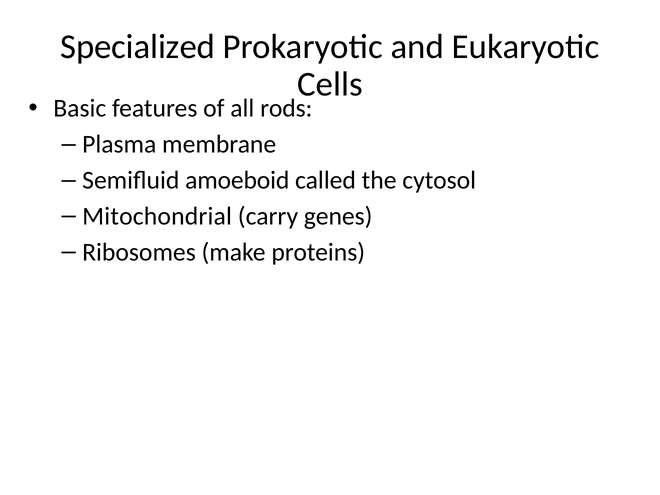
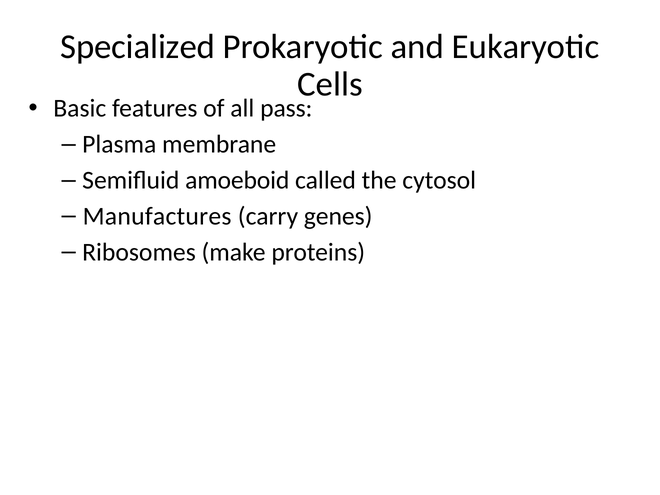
rods: rods -> pass (286, 109)
Mitochondrial: Mitochondrial -> Manufactures (157, 216)
